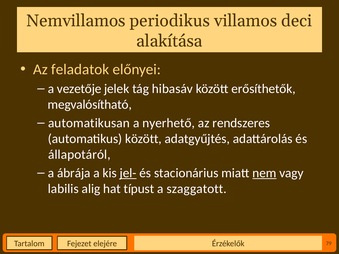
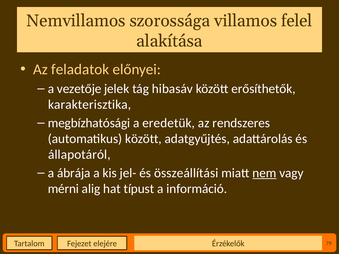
periodikus: periodikus -> szorossága (170, 21)
deci: deci -> felel (297, 21)
megvalósítható: megvalósítható -> karakterisztika (90, 105)
automatikusan: automatikusan -> megbízhatósági (89, 123)
nyerhető: nyerhető -> eredetük (169, 123)
jel- underline: present -> none (128, 173)
stacionárius: stacionárius -> összeállítási (186, 173)
labilis: labilis -> mérni (63, 189)
szaggatott: szaggatott -> információ (197, 189)
